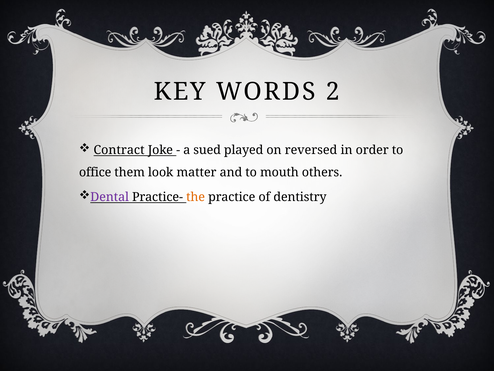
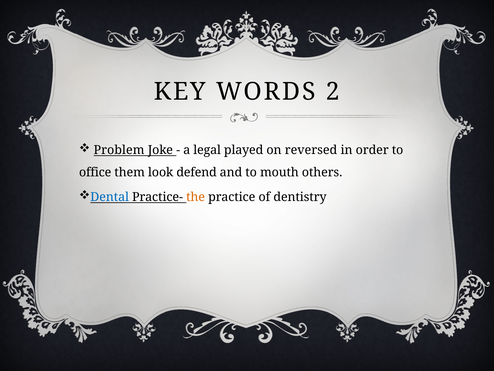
Contract: Contract -> Problem (119, 150)
sued: sued -> legal (207, 150)
matter: matter -> defend (197, 172)
Dental colour: purple -> blue (110, 197)
